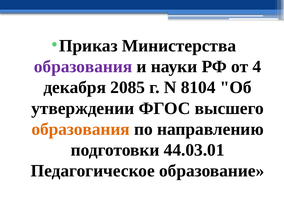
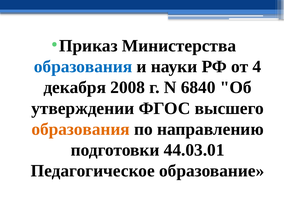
образования colour: purple -> blue (83, 67)
2085: 2085 -> 2008 (128, 87)
8104: 8104 -> 6840 (198, 87)
